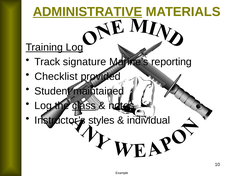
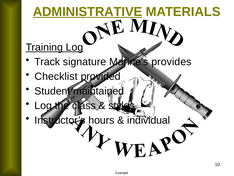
reporting: reporting -> provides (171, 62)
class underline: present -> none (84, 105)
notes: notes -> styles (122, 105)
styles: styles -> hours (101, 120)
